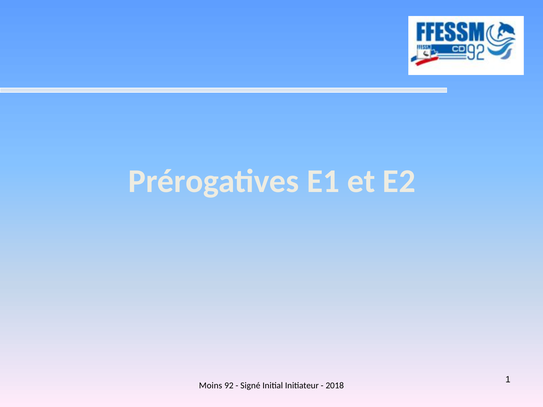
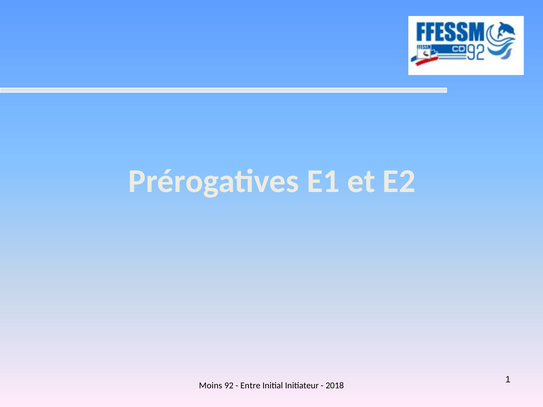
Signé: Signé -> Entre (250, 386)
